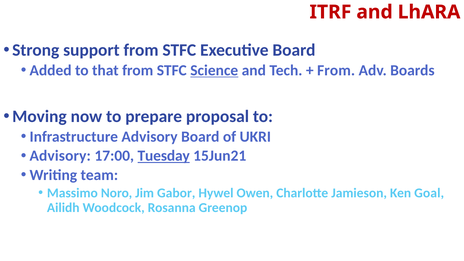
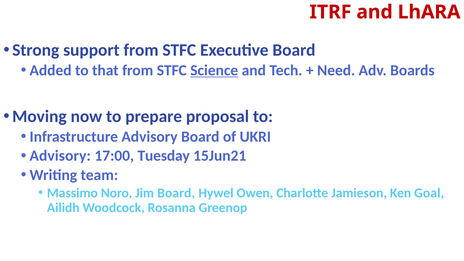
From: From -> Need (336, 70)
Tuesday underline: present -> none (164, 156)
Jim Gabor: Gabor -> Board (176, 193)
